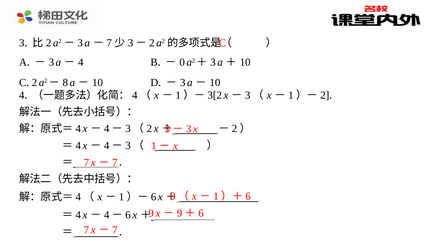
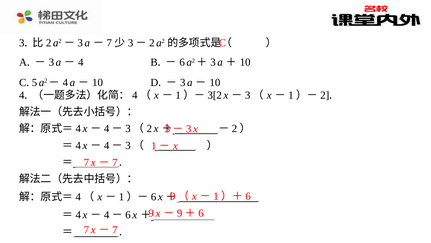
0: 0 -> 6 (182, 62)
2: 2 -> 5 (34, 82)
8: 8 -> 4 (65, 82)
